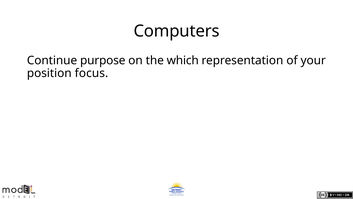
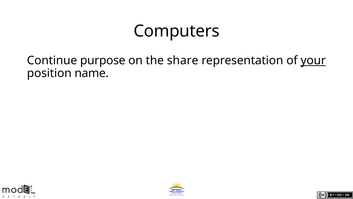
which: which -> share (183, 60)
your underline: none -> present (313, 60)
focus: focus -> name (92, 73)
